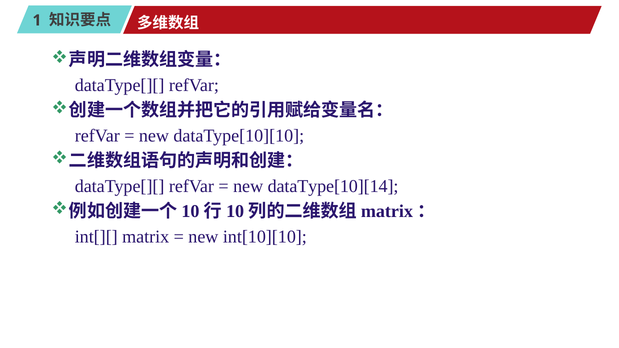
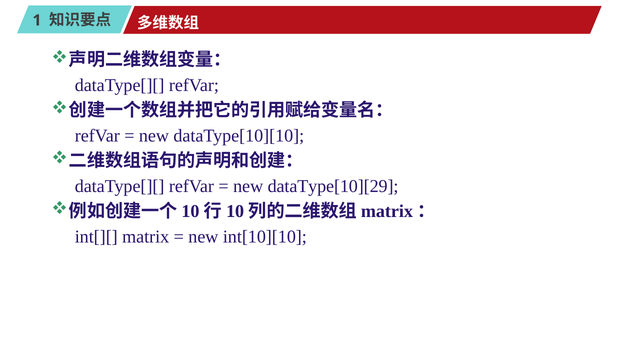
dataType[10][14: dataType[10][14 -> dataType[10][29 (333, 186)
